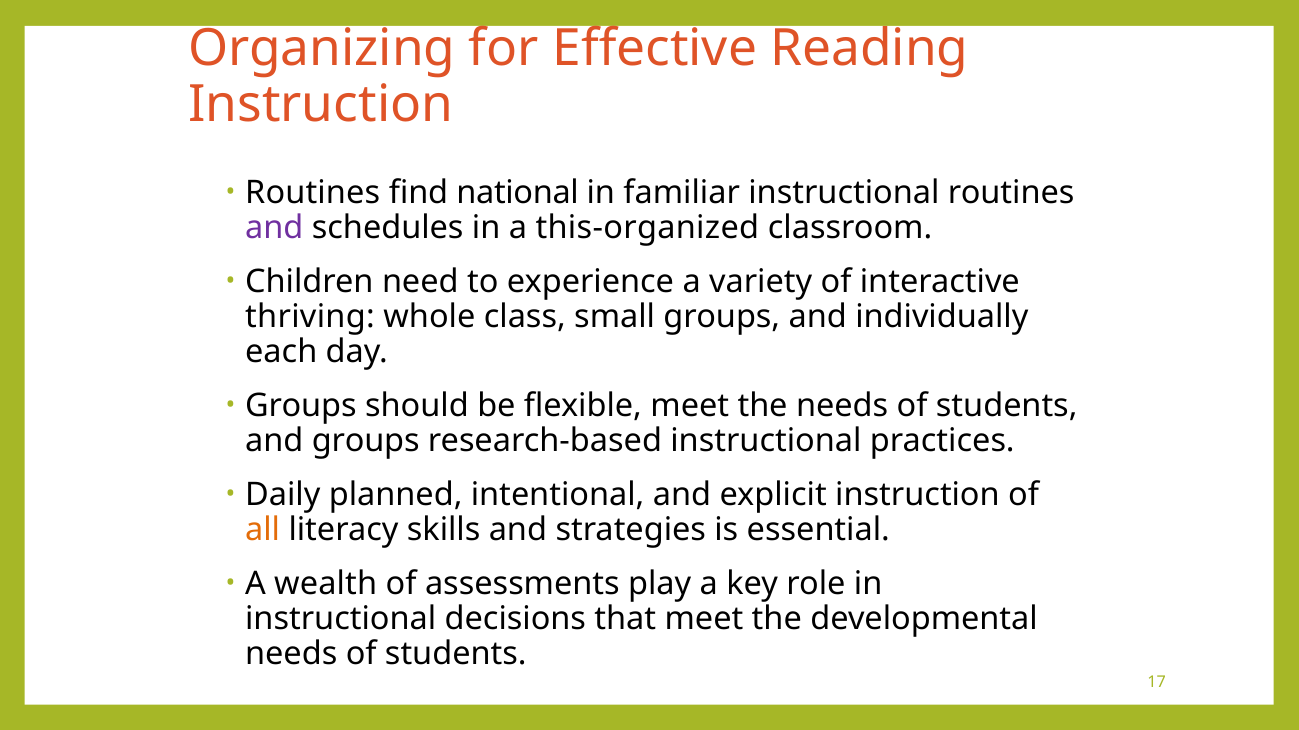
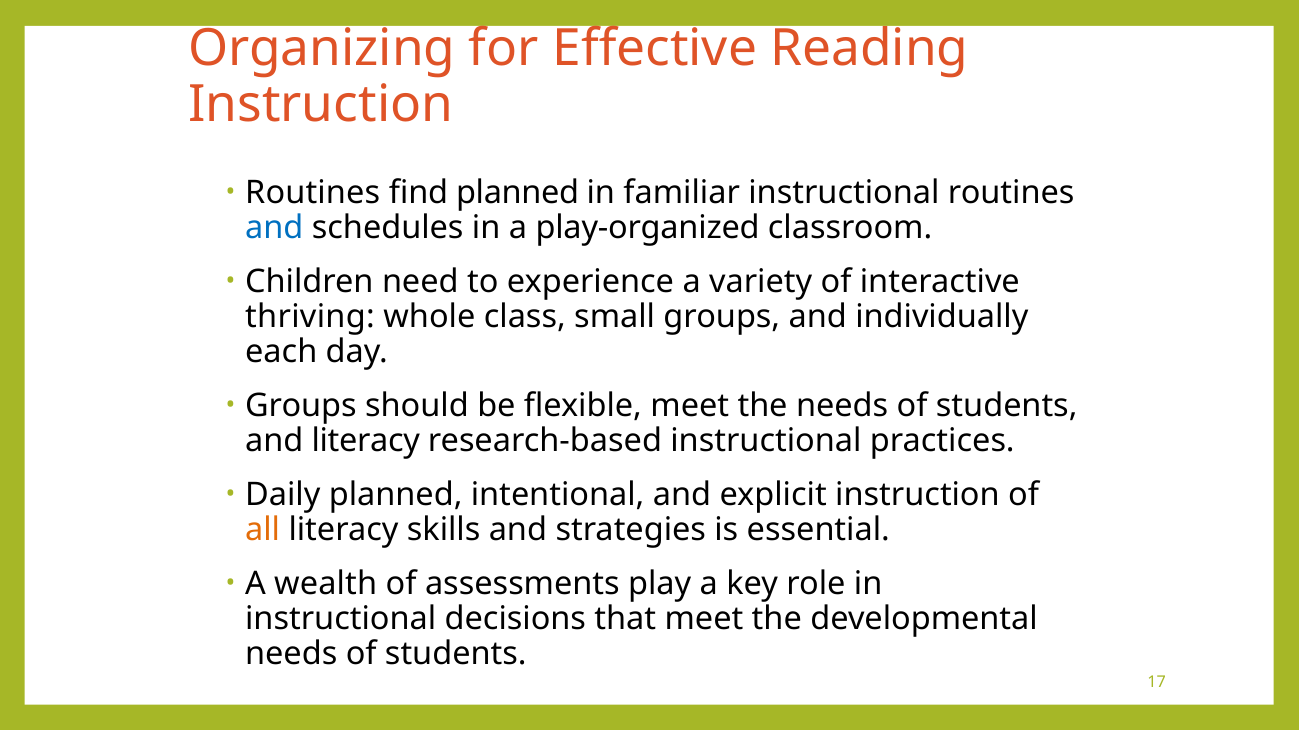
find national: national -> planned (518, 193)
and colour: purple -> blue (274, 228)
this-organized: this-organized -> play-organized (648, 228)
and groups: groups -> literacy (366, 441)
